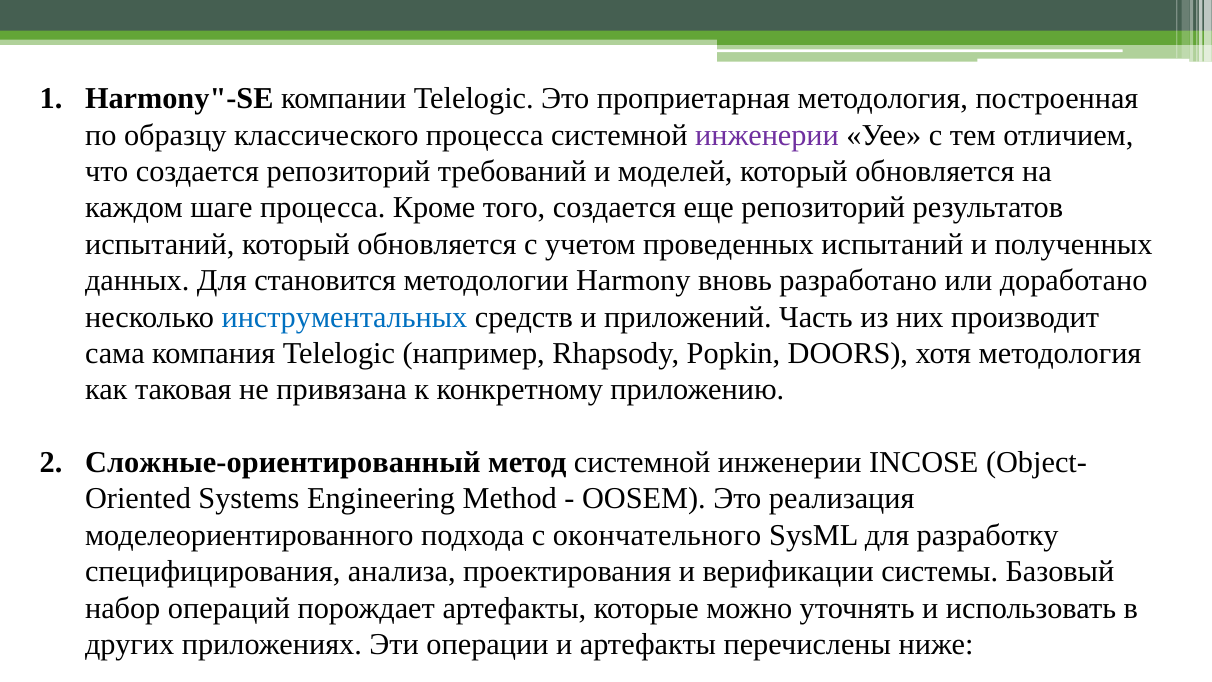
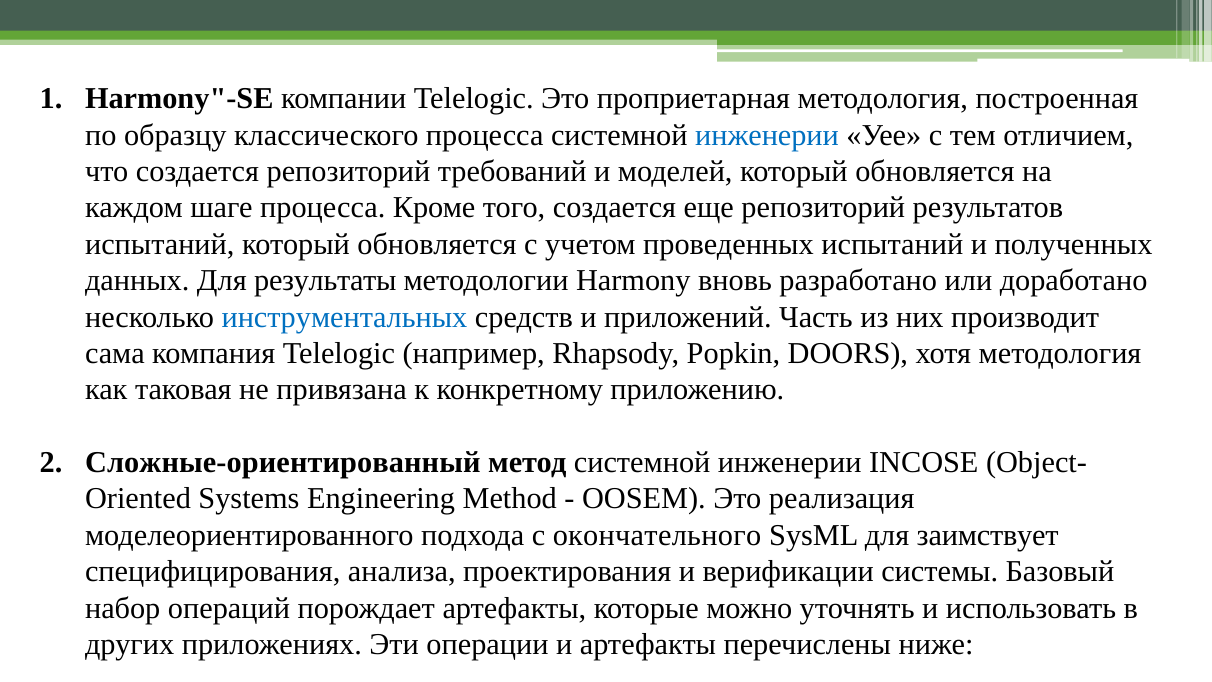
инженерии colour: purple -> blue (767, 135)
становится: становится -> результаты (325, 281)
разработку: разработку -> заимствует (988, 535)
